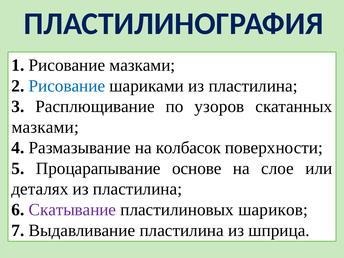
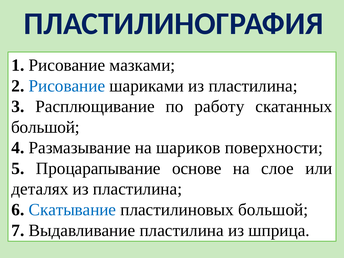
узоров: узоров -> работу (219, 106)
мазками: мазками -> большой (45, 127)
колбасок: колбасок -> шариков (188, 148)
Скатывание colour: purple -> blue (72, 210)
пластилиновых шариков: шариков -> большой (273, 210)
